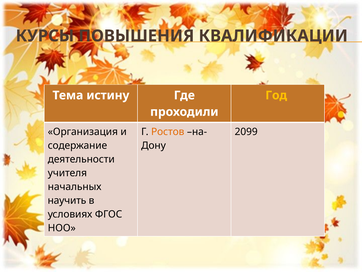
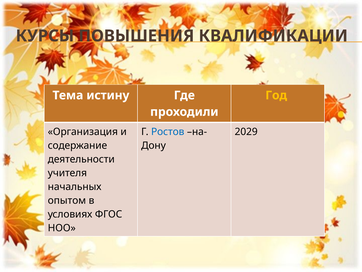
Ростов colour: orange -> blue (168, 131)
2099: 2099 -> 2029 (246, 131)
научить: научить -> опытом (67, 200)
